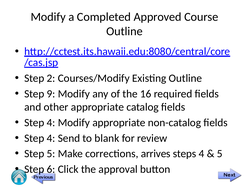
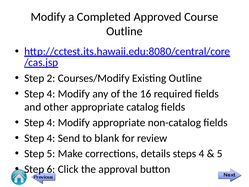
9: 9 -> 4 (51, 94)
arrives: arrives -> details (156, 154)
